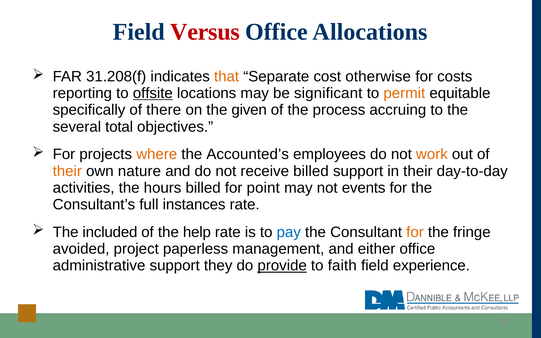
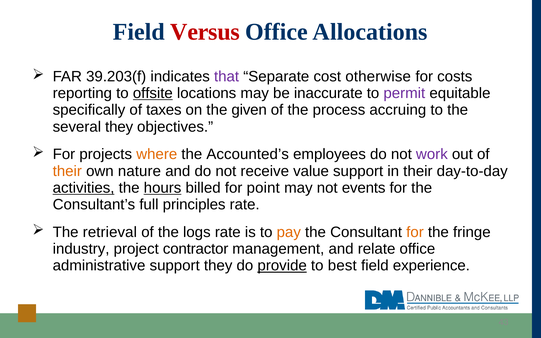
31.208(f: 31.208(f -> 39.203(f (116, 76)
that colour: orange -> purple (227, 76)
significant: significant -> inaccurate (328, 93)
permit colour: orange -> purple (404, 93)
there: there -> taxes (164, 110)
several total: total -> they (119, 127)
work colour: orange -> purple (432, 154)
receive billed: billed -> value (311, 171)
activities underline: none -> present (84, 188)
hours underline: none -> present (163, 188)
instances: instances -> principles (194, 205)
included: included -> retrieval (110, 232)
help: help -> logs (197, 232)
pay colour: blue -> orange (289, 232)
avoided: avoided -> industry (81, 249)
paperless: paperless -> contractor (196, 249)
either: either -> relate (377, 249)
faith: faith -> best (342, 266)
